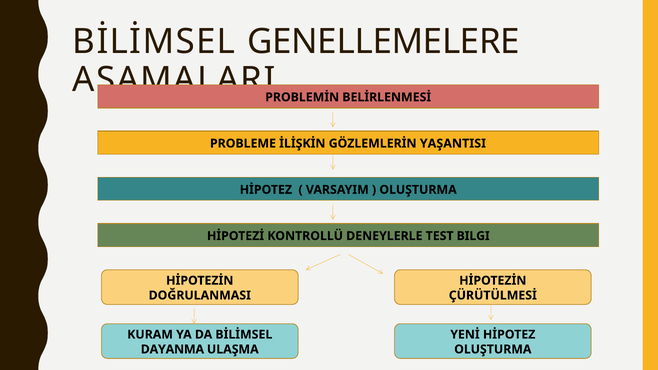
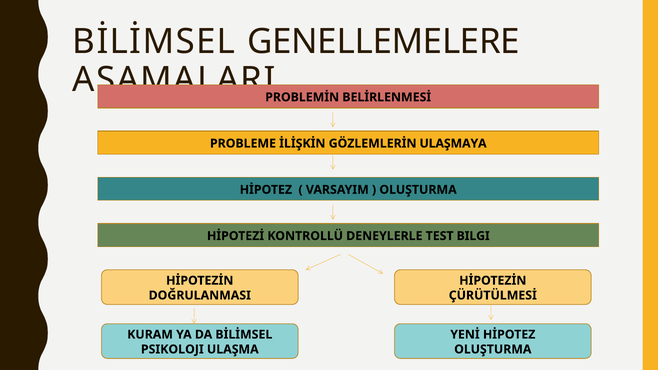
YAŞANTISI: YAŞANTISI -> ULAŞMAYA (453, 144)
DAYANMA: DAYANMA -> PSIKOLOJI (172, 349)
